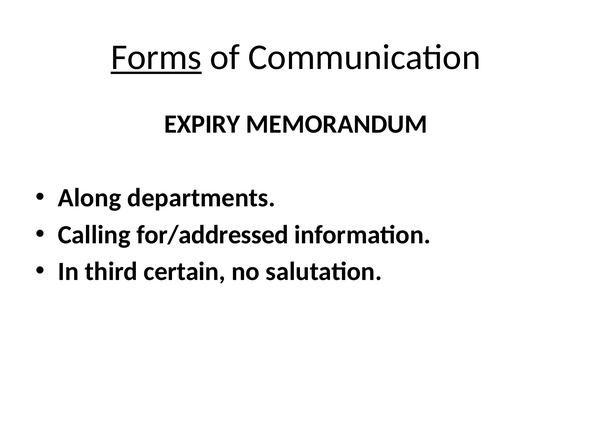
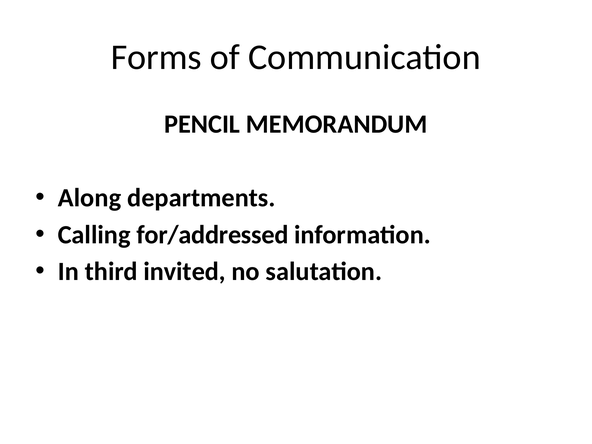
Forms underline: present -> none (156, 57)
EXPIRY: EXPIRY -> PENCIL (202, 124)
certain: certain -> invited (185, 272)
